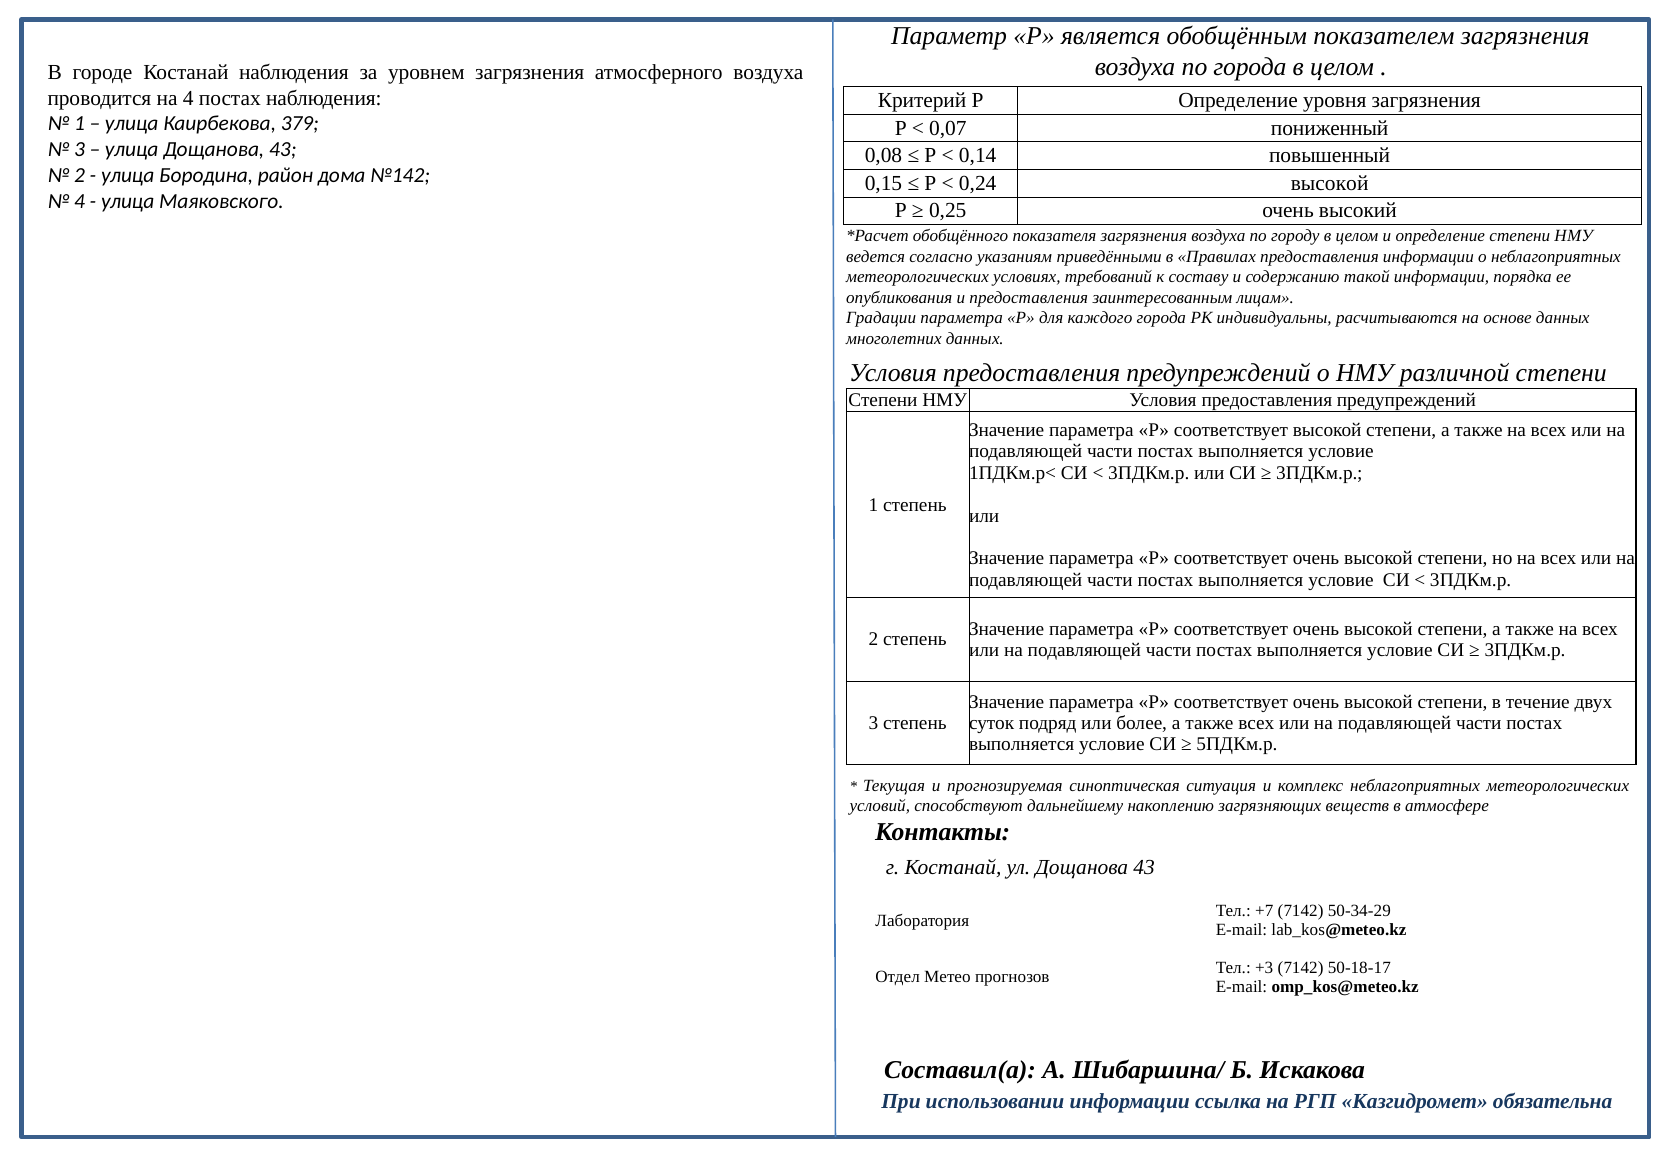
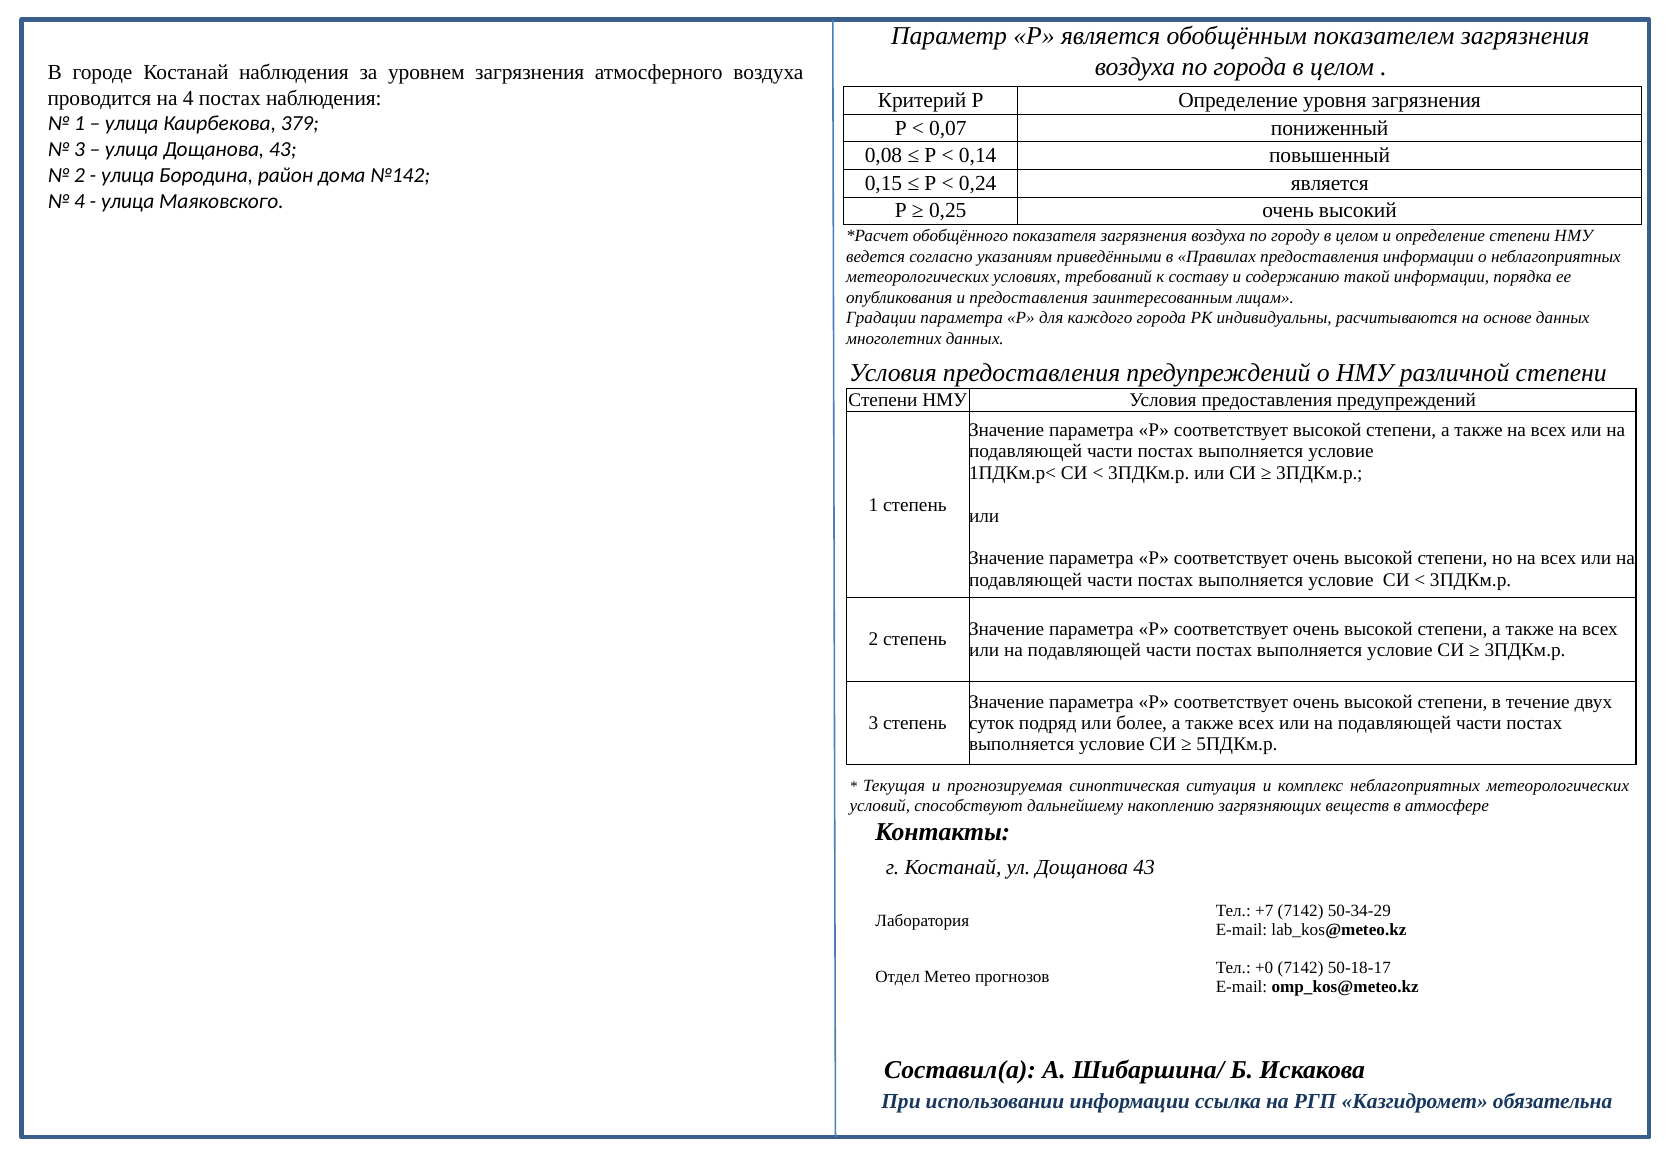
0,24 высокой: высокой -> является (1330, 183)
+3: +3 -> +0 (1264, 967)
